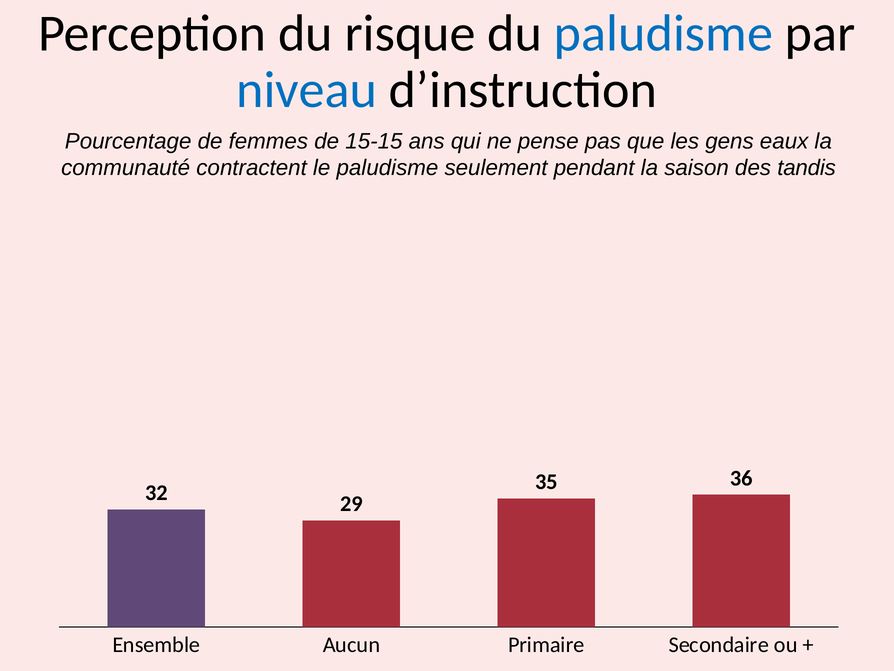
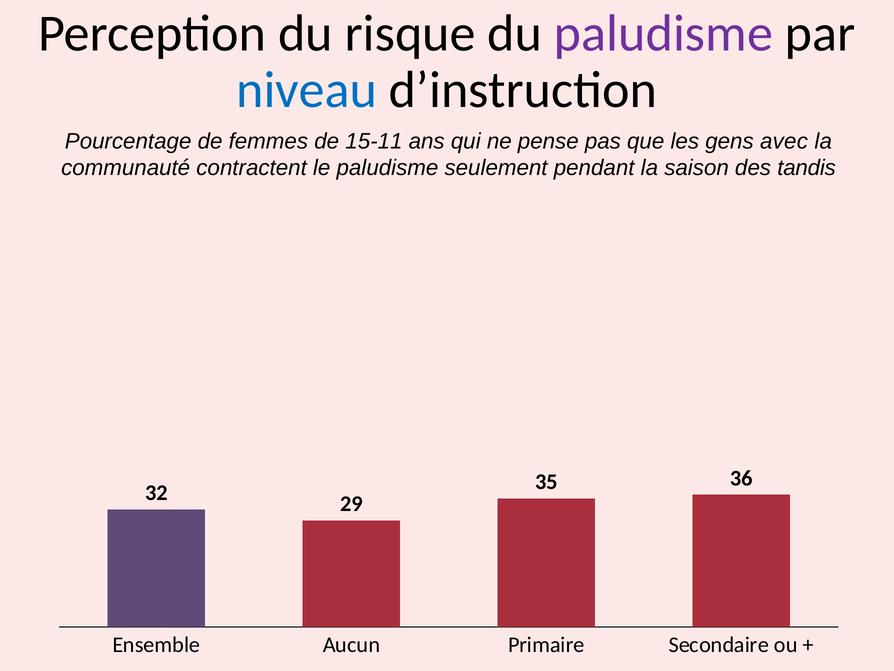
paludisme colour: blue -> purple (663, 34)
15-15: 15-15 -> 15-11 (374, 141)
eaux: eaux -> avec (784, 141)
